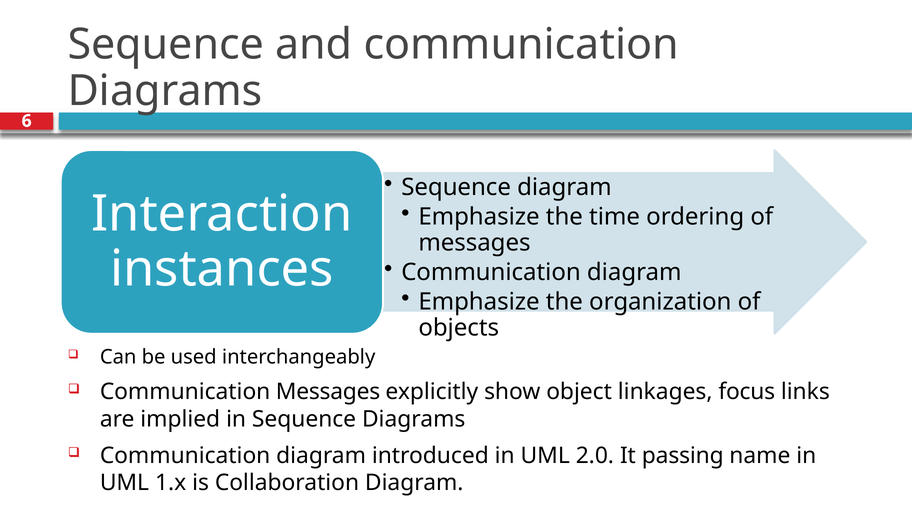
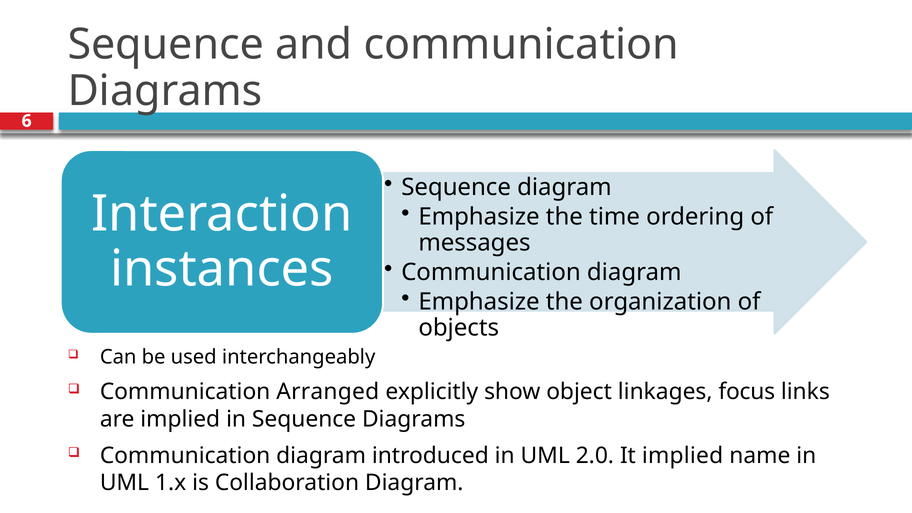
Communication Messages: Messages -> Arranged (328, 392)
It passing: passing -> implied (683, 456)
